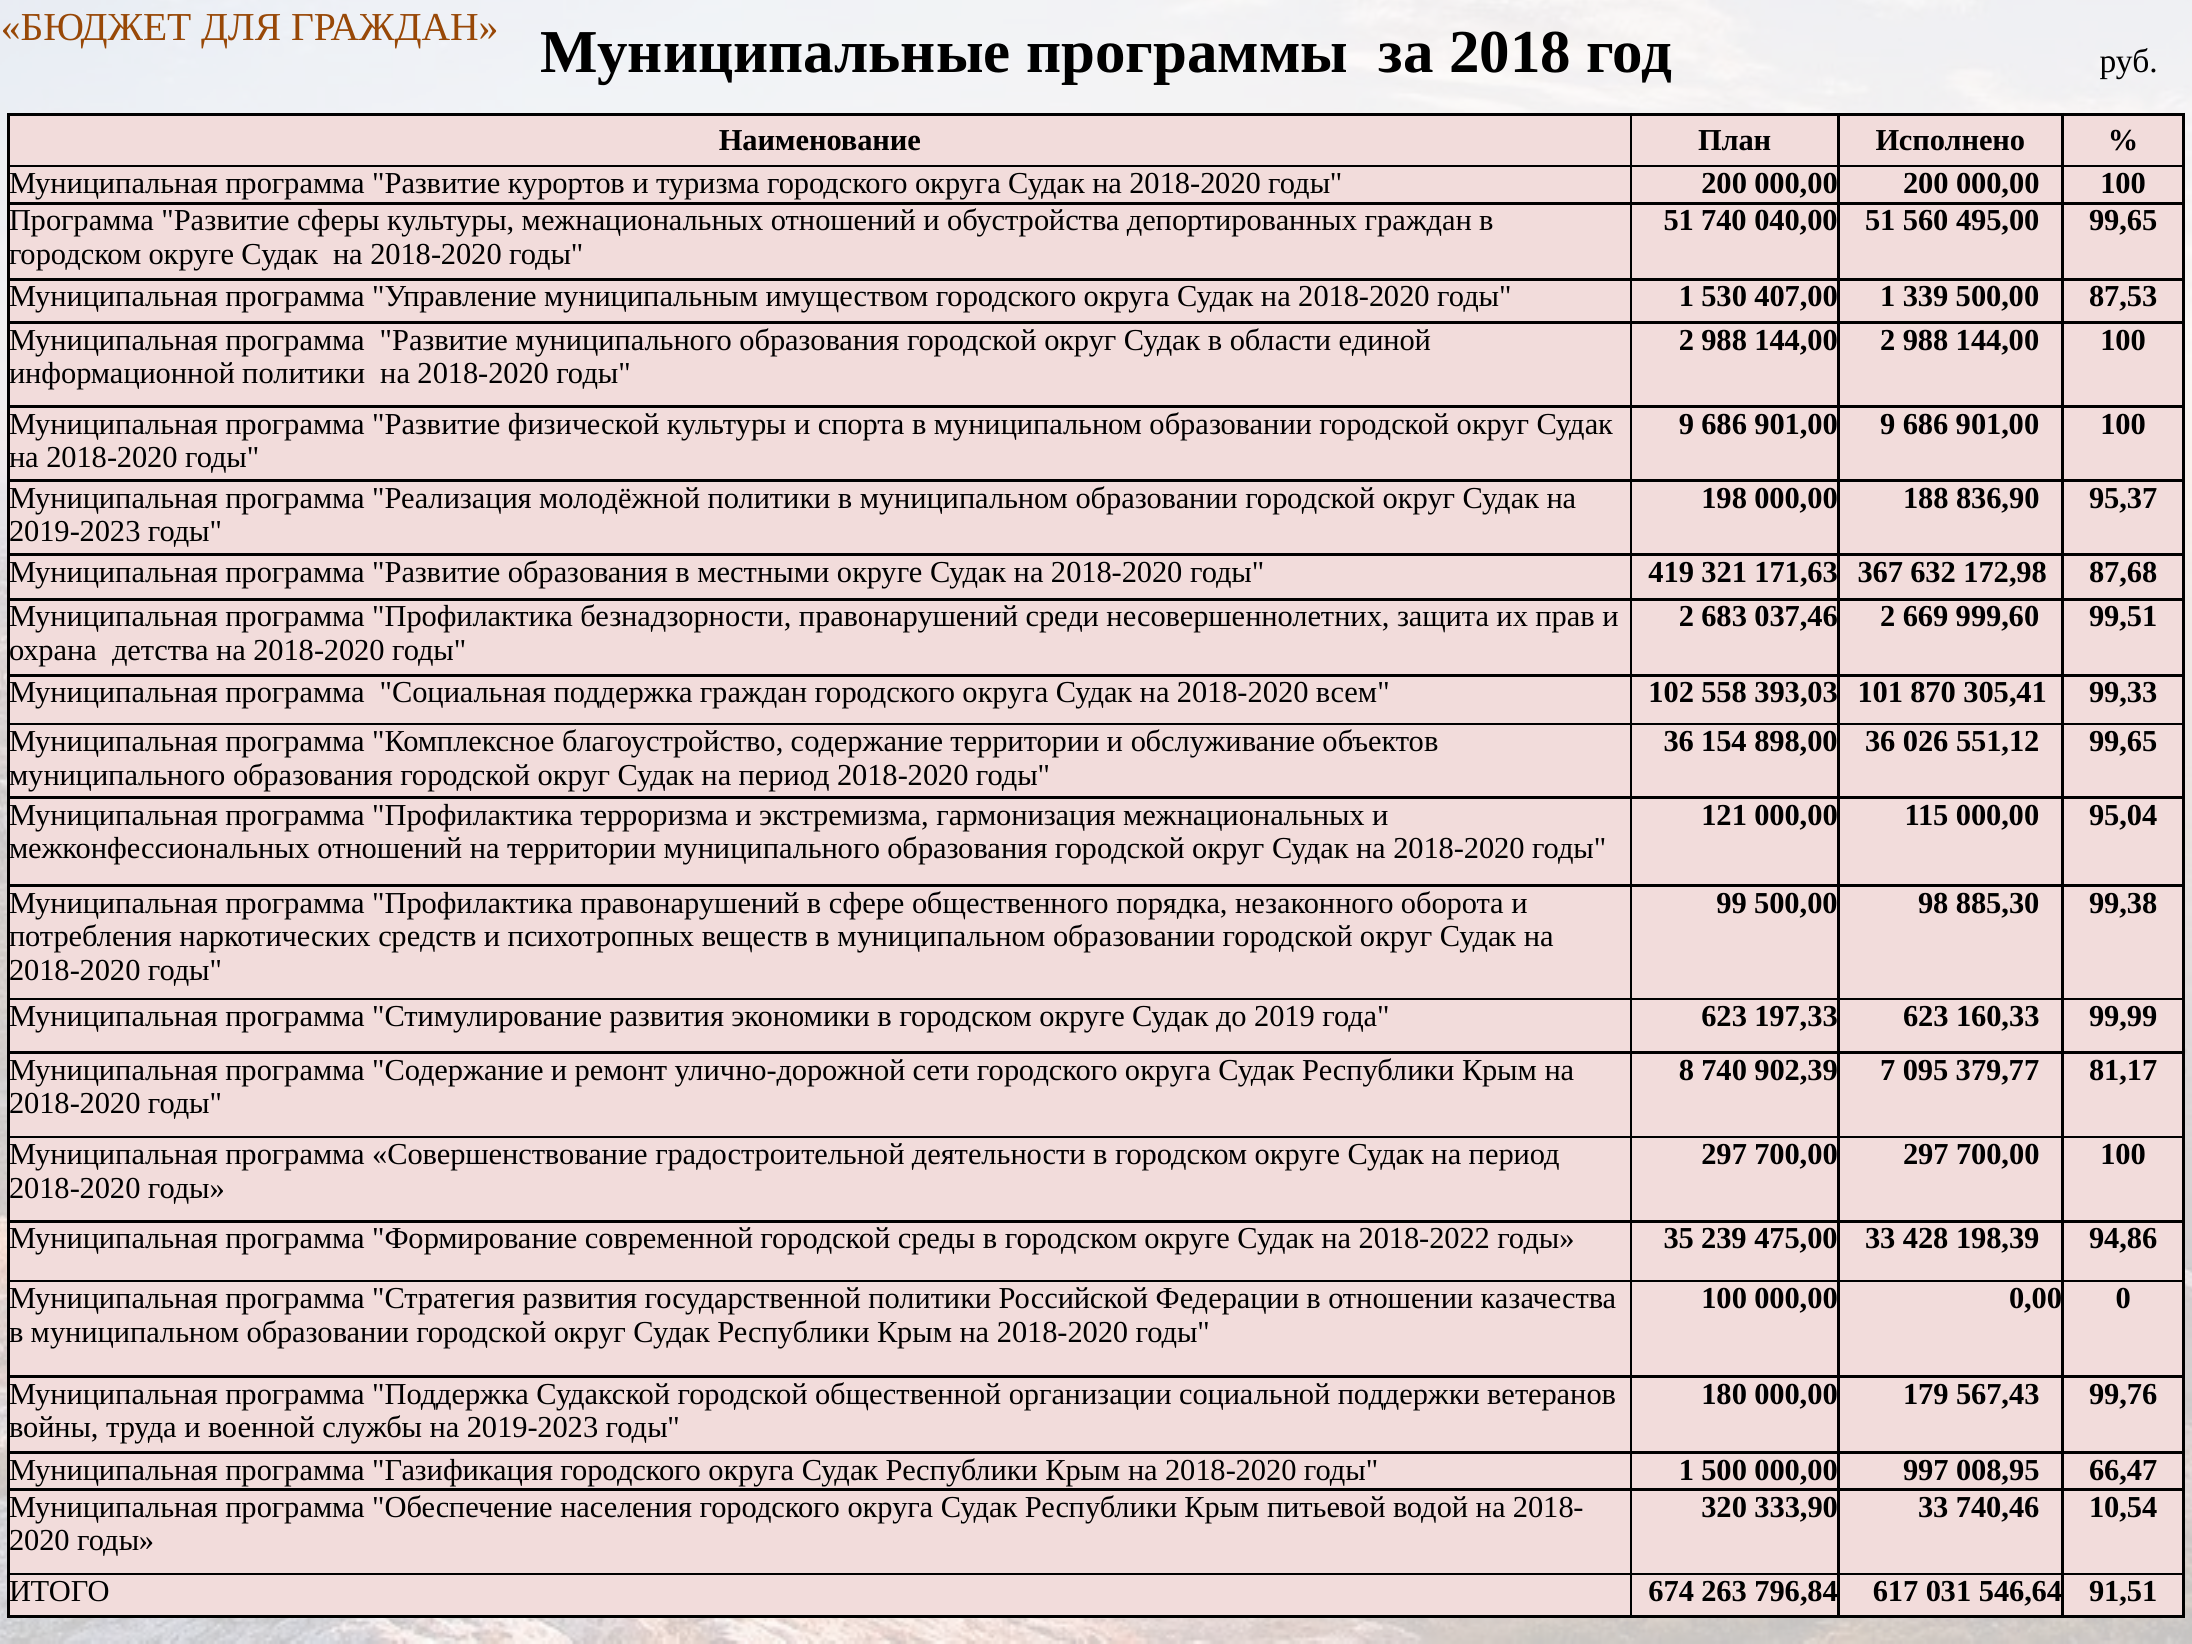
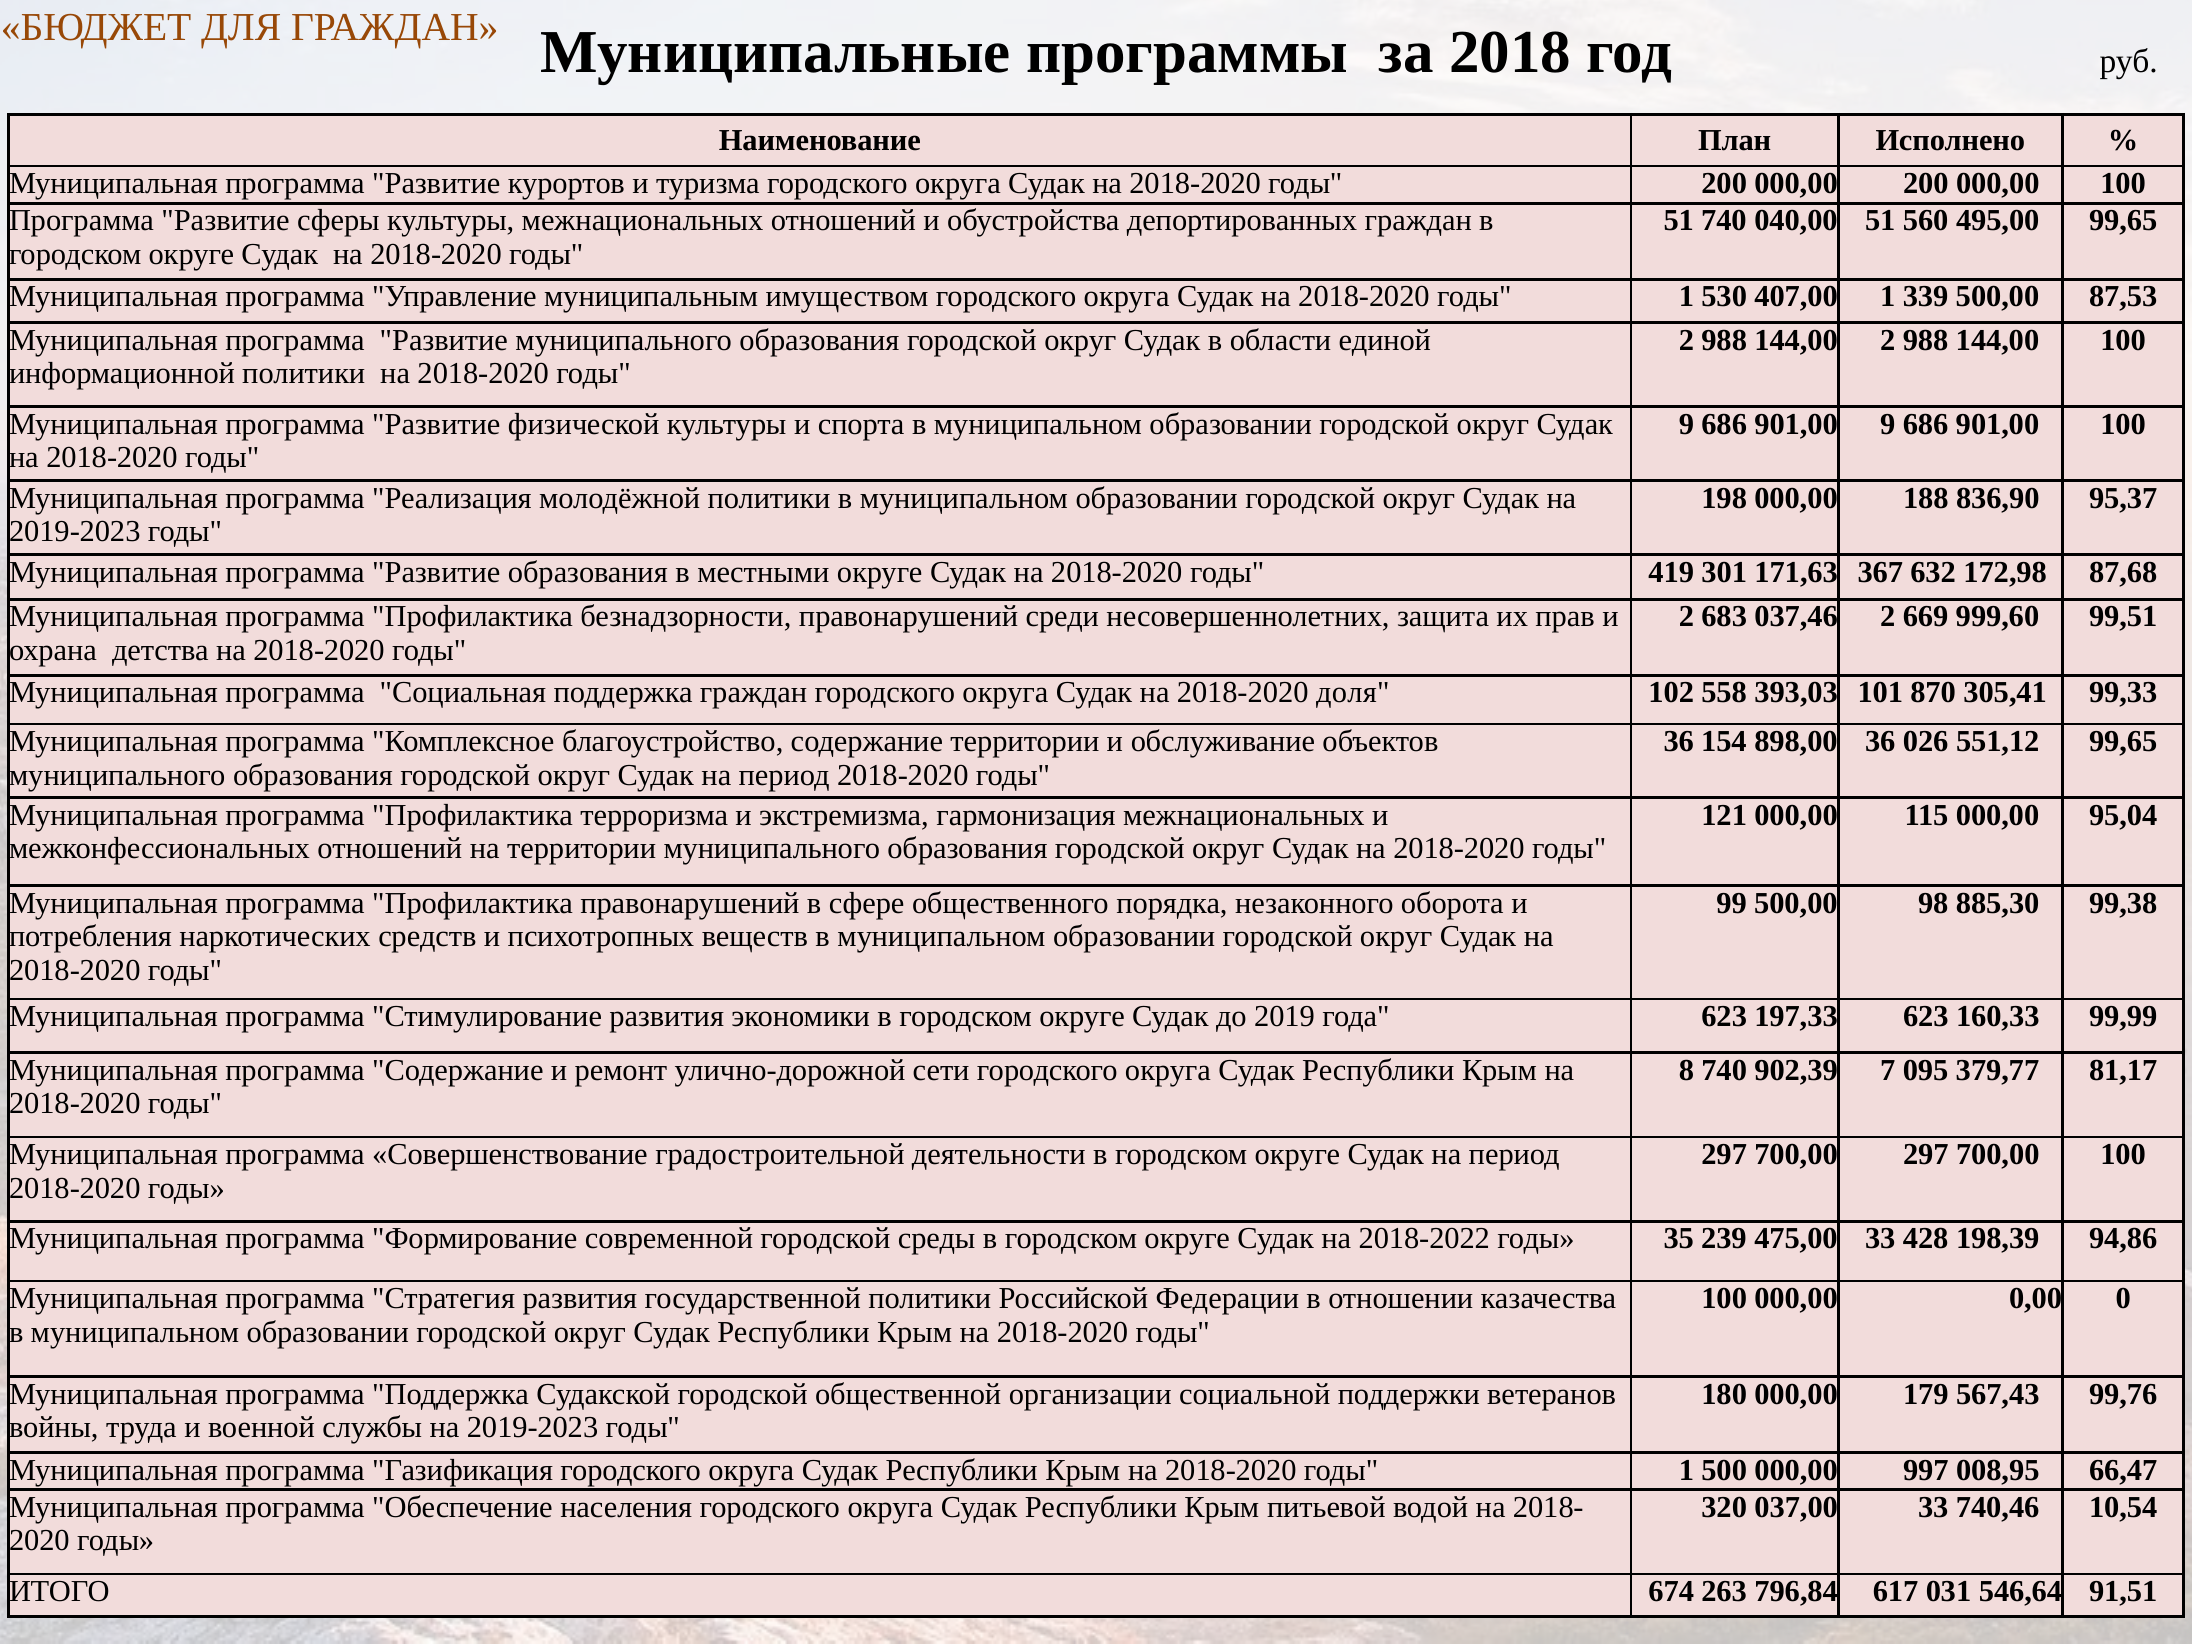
321: 321 -> 301 (1724, 572)
всем: всем -> доля (1353, 693)
333,90: 333,90 -> 037,00 (1796, 1507)
